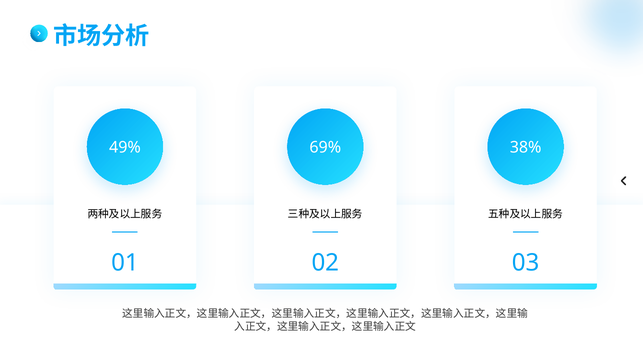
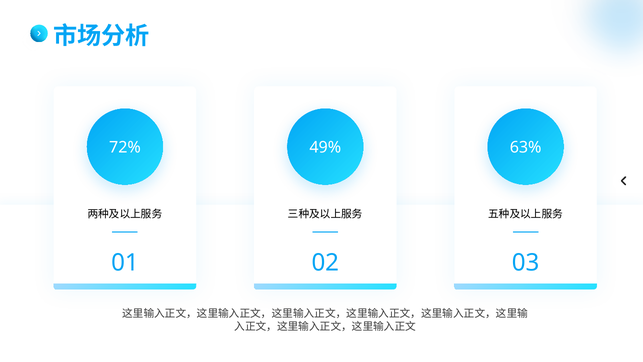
38%: 38% -> 63% (526, 147)
49%: 49% -> 72% (125, 147)
69%: 69% -> 49% (325, 148)
